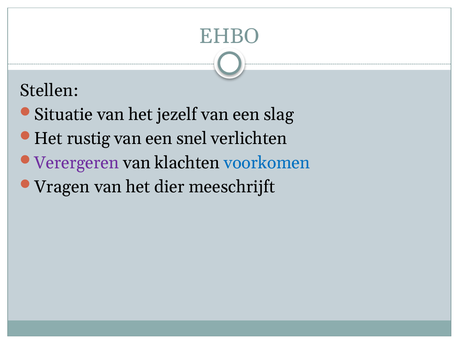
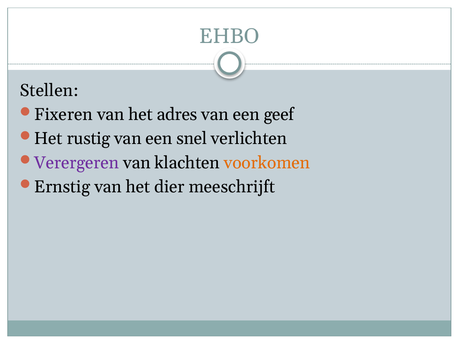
Situatie: Situatie -> Fixeren (63, 115)
jezelf: jezelf -> adres (177, 115)
slag: slag -> geef (279, 115)
voorkomen colour: blue -> orange (267, 163)
Vragen: Vragen -> Ernstig (62, 187)
